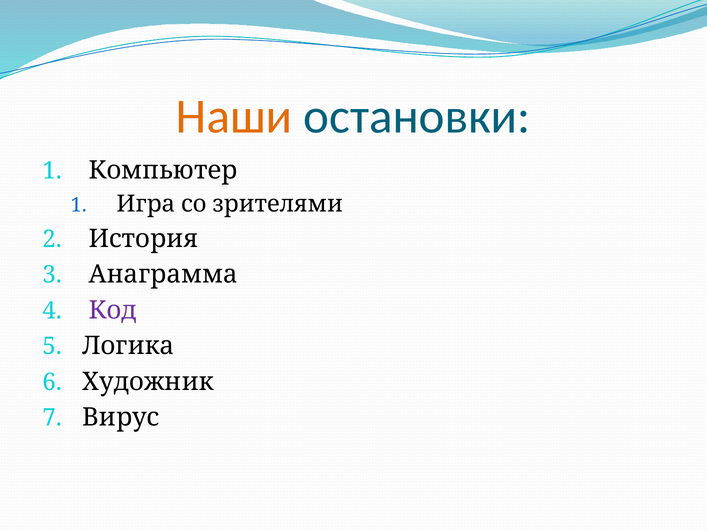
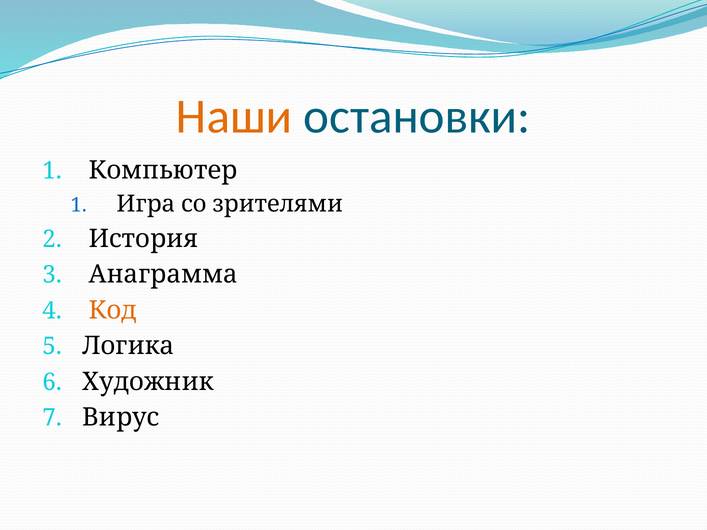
Код colour: purple -> orange (113, 310)
